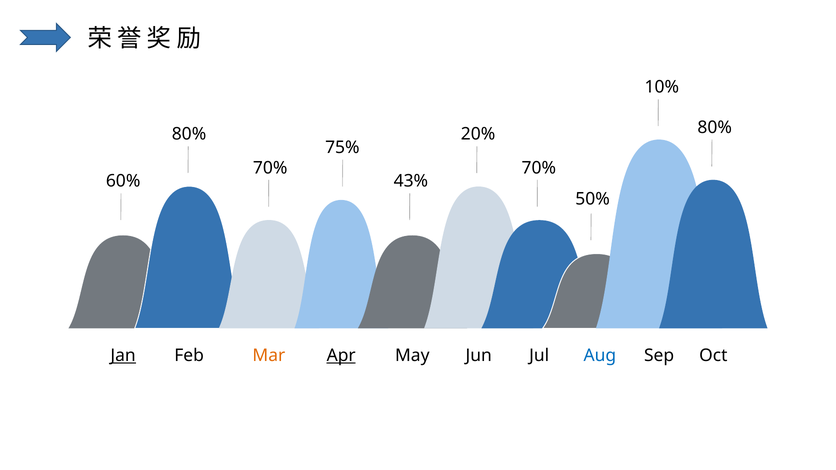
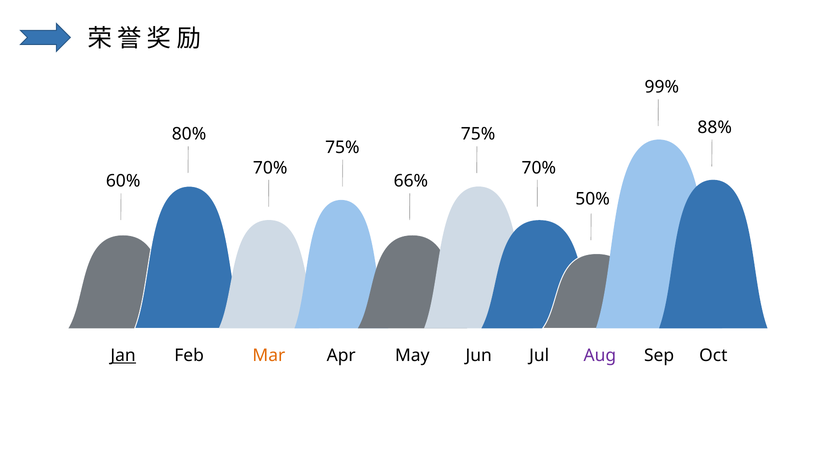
10%: 10% -> 99% (662, 87)
80%: 80% -> 88% (715, 128)
20%: 20% -> 75% (478, 134)
43%: 43% -> 66% (411, 181)
Apr underline: present -> none (341, 356)
Aug colour: blue -> purple (600, 356)
